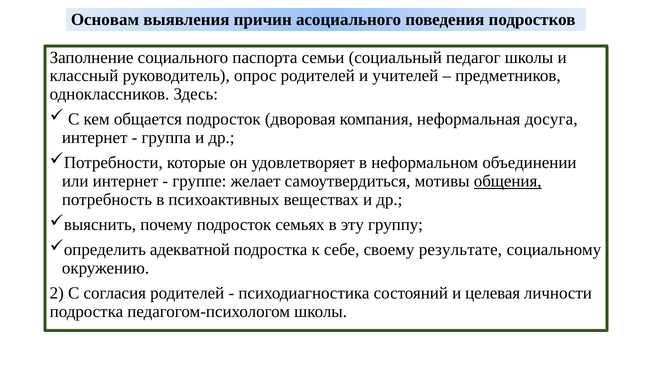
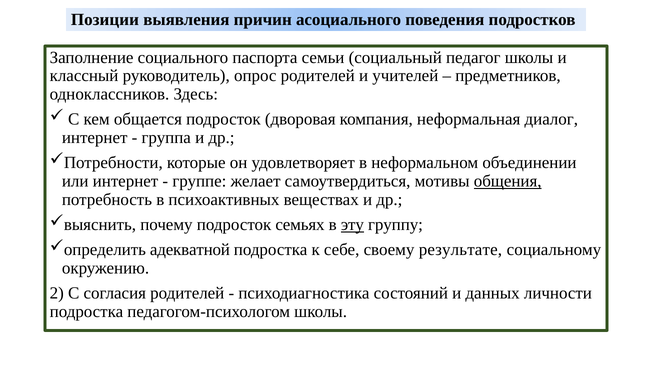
Основам: Основам -> Позиции (105, 20)
досуга: досуга -> диалог (551, 119)
эту underline: none -> present (352, 224)
целевая: целевая -> данных (493, 293)
